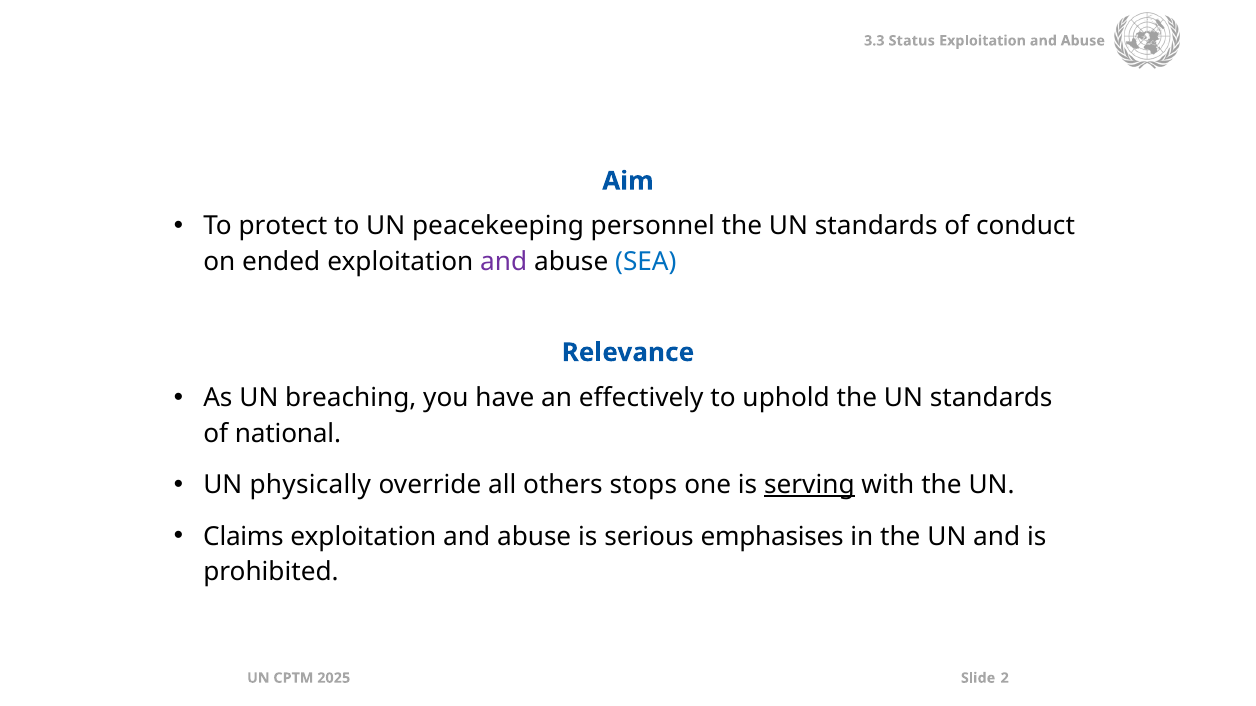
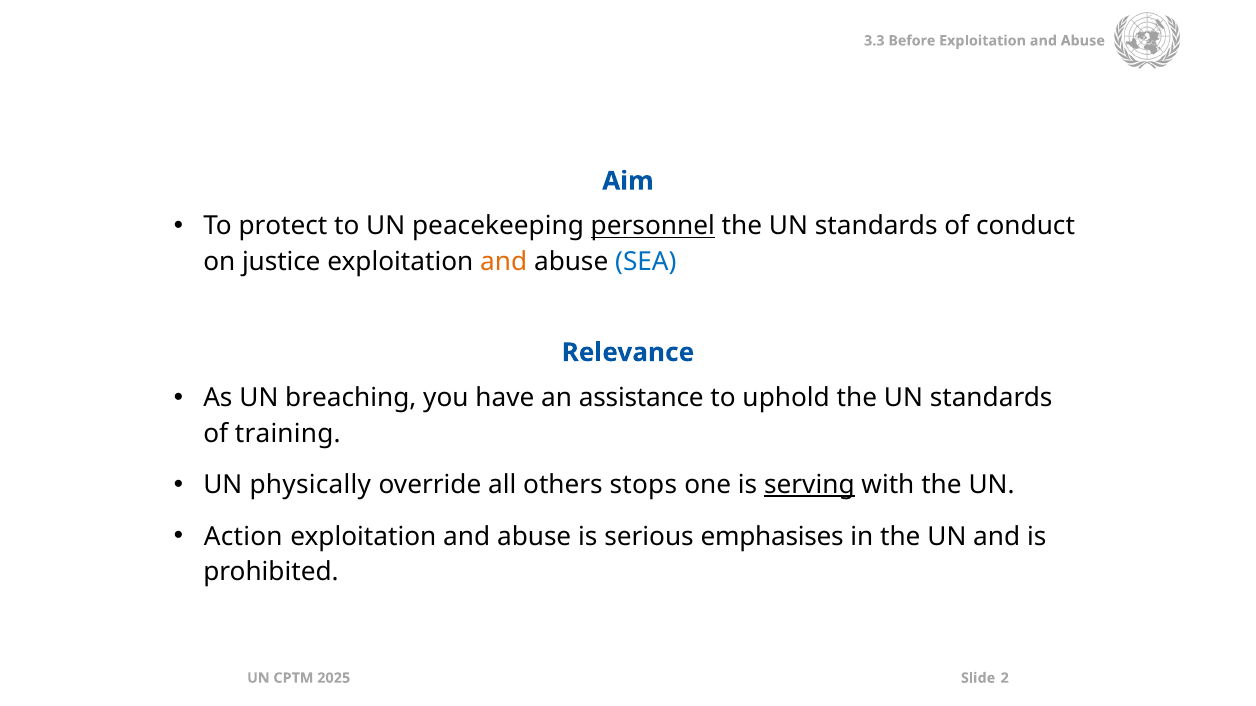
Status: Status -> Before (912, 41)
personnel underline: none -> present (653, 226)
ended: ended -> justice (281, 262)
and colour: purple -> orange (504, 262)
effectively: effectively -> assistance (641, 398)
national: national -> training (288, 434)
Claims: Claims -> Action (243, 537)
